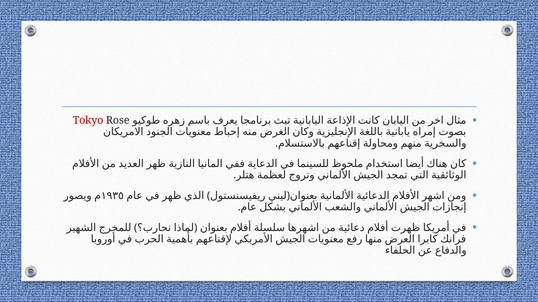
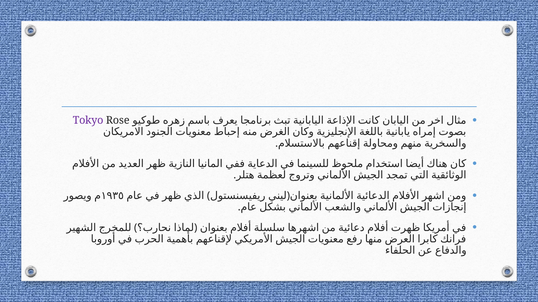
Tokyo colour: red -> purple (88, 121)
